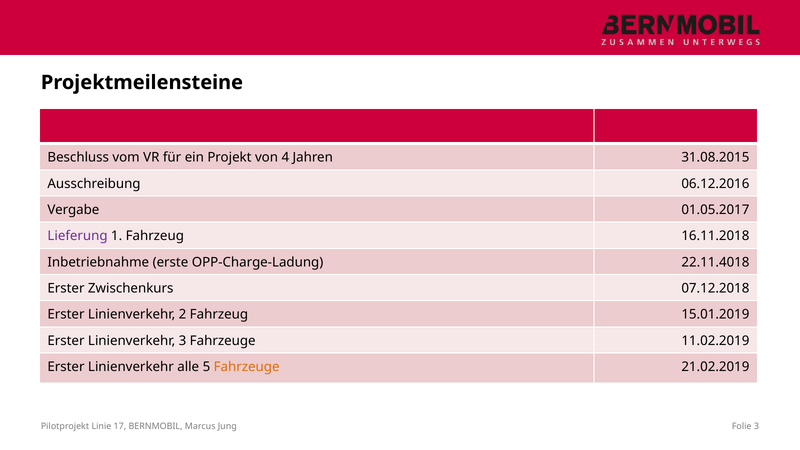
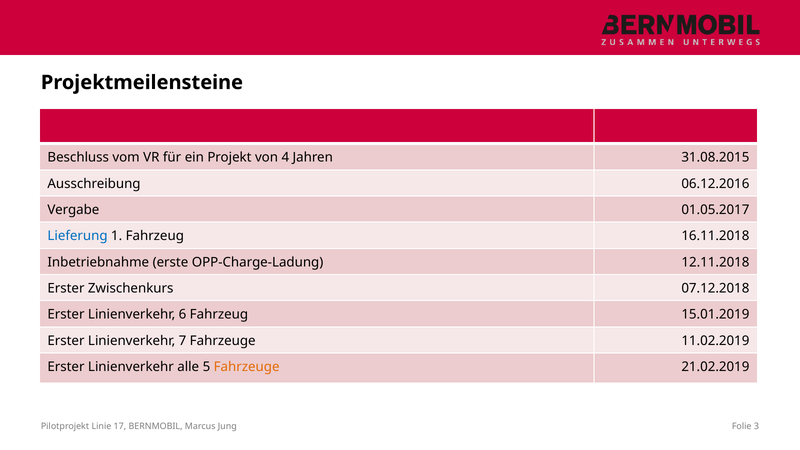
Lieferung colour: purple -> blue (78, 236)
22.11.4018: 22.11.4018 -> 12.11.2018 (715, 262)
2: 2 -> 6 (183, 315)
Linienverkehr 3: 3 -> 7 (183, 341)
